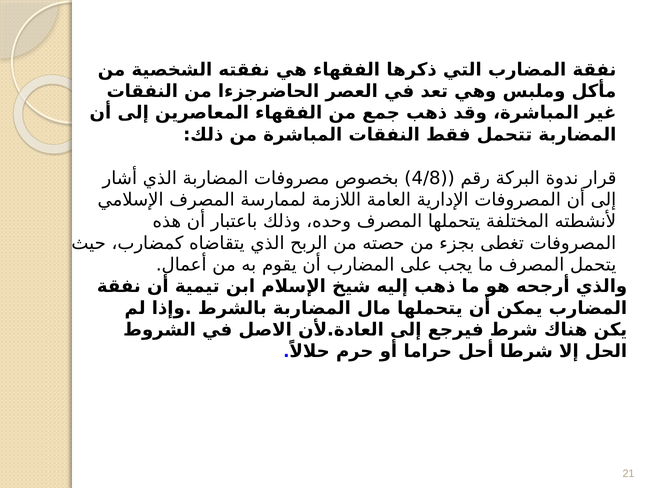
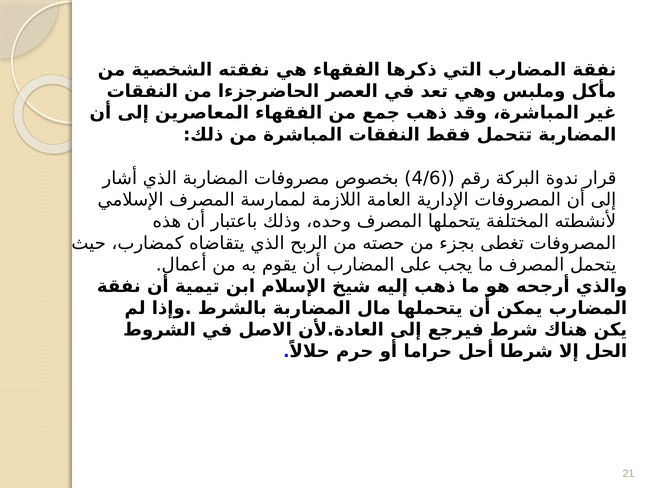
4/8: 4/8 -> 4/6 (426, 178)
